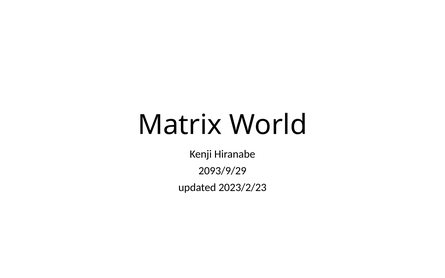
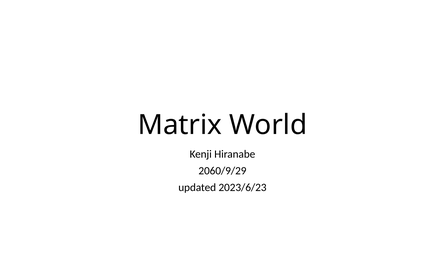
2093/9/29: 2093/9/29 -> 2060/9/29 (222, 171)
2023/2/23: 2023/2/23 -> 2023/6/23 (243, 188)
